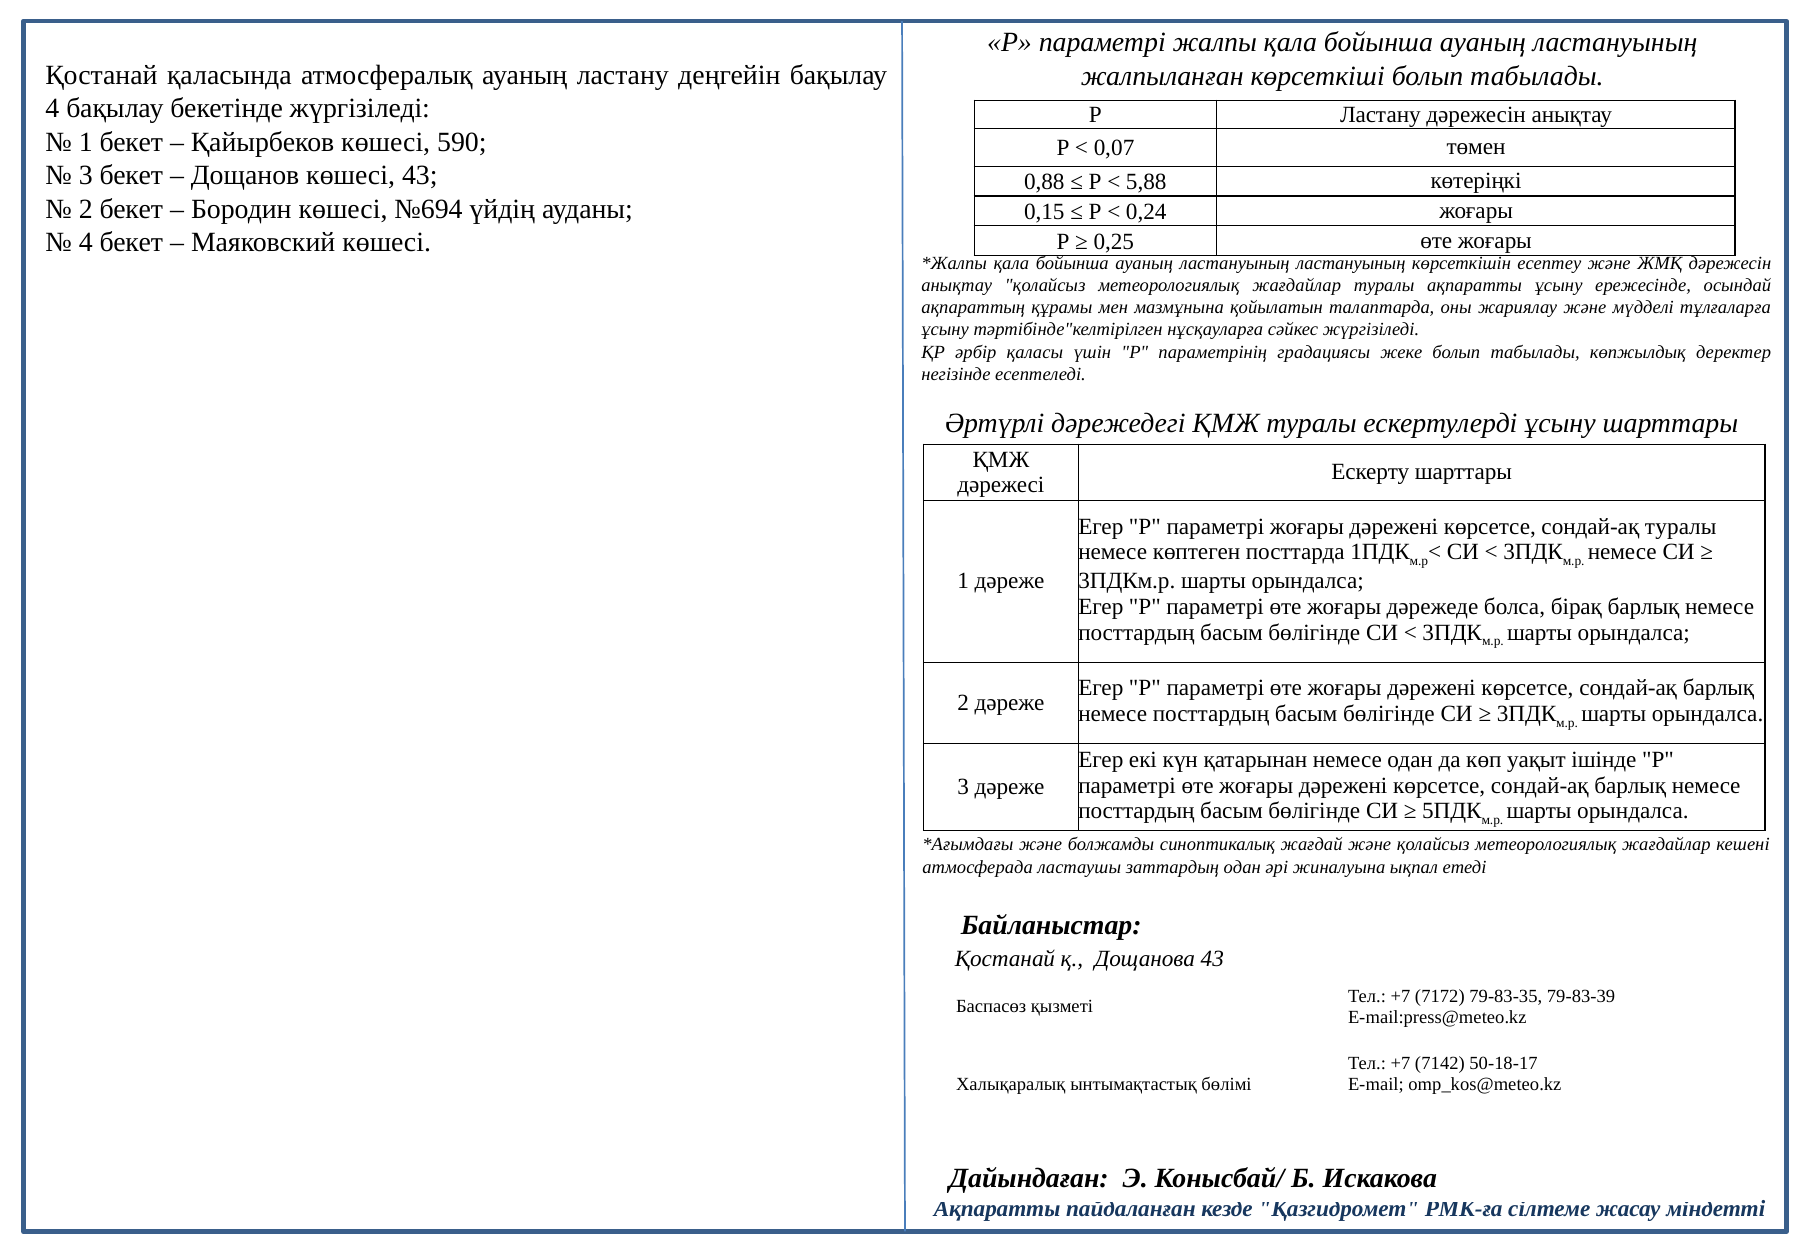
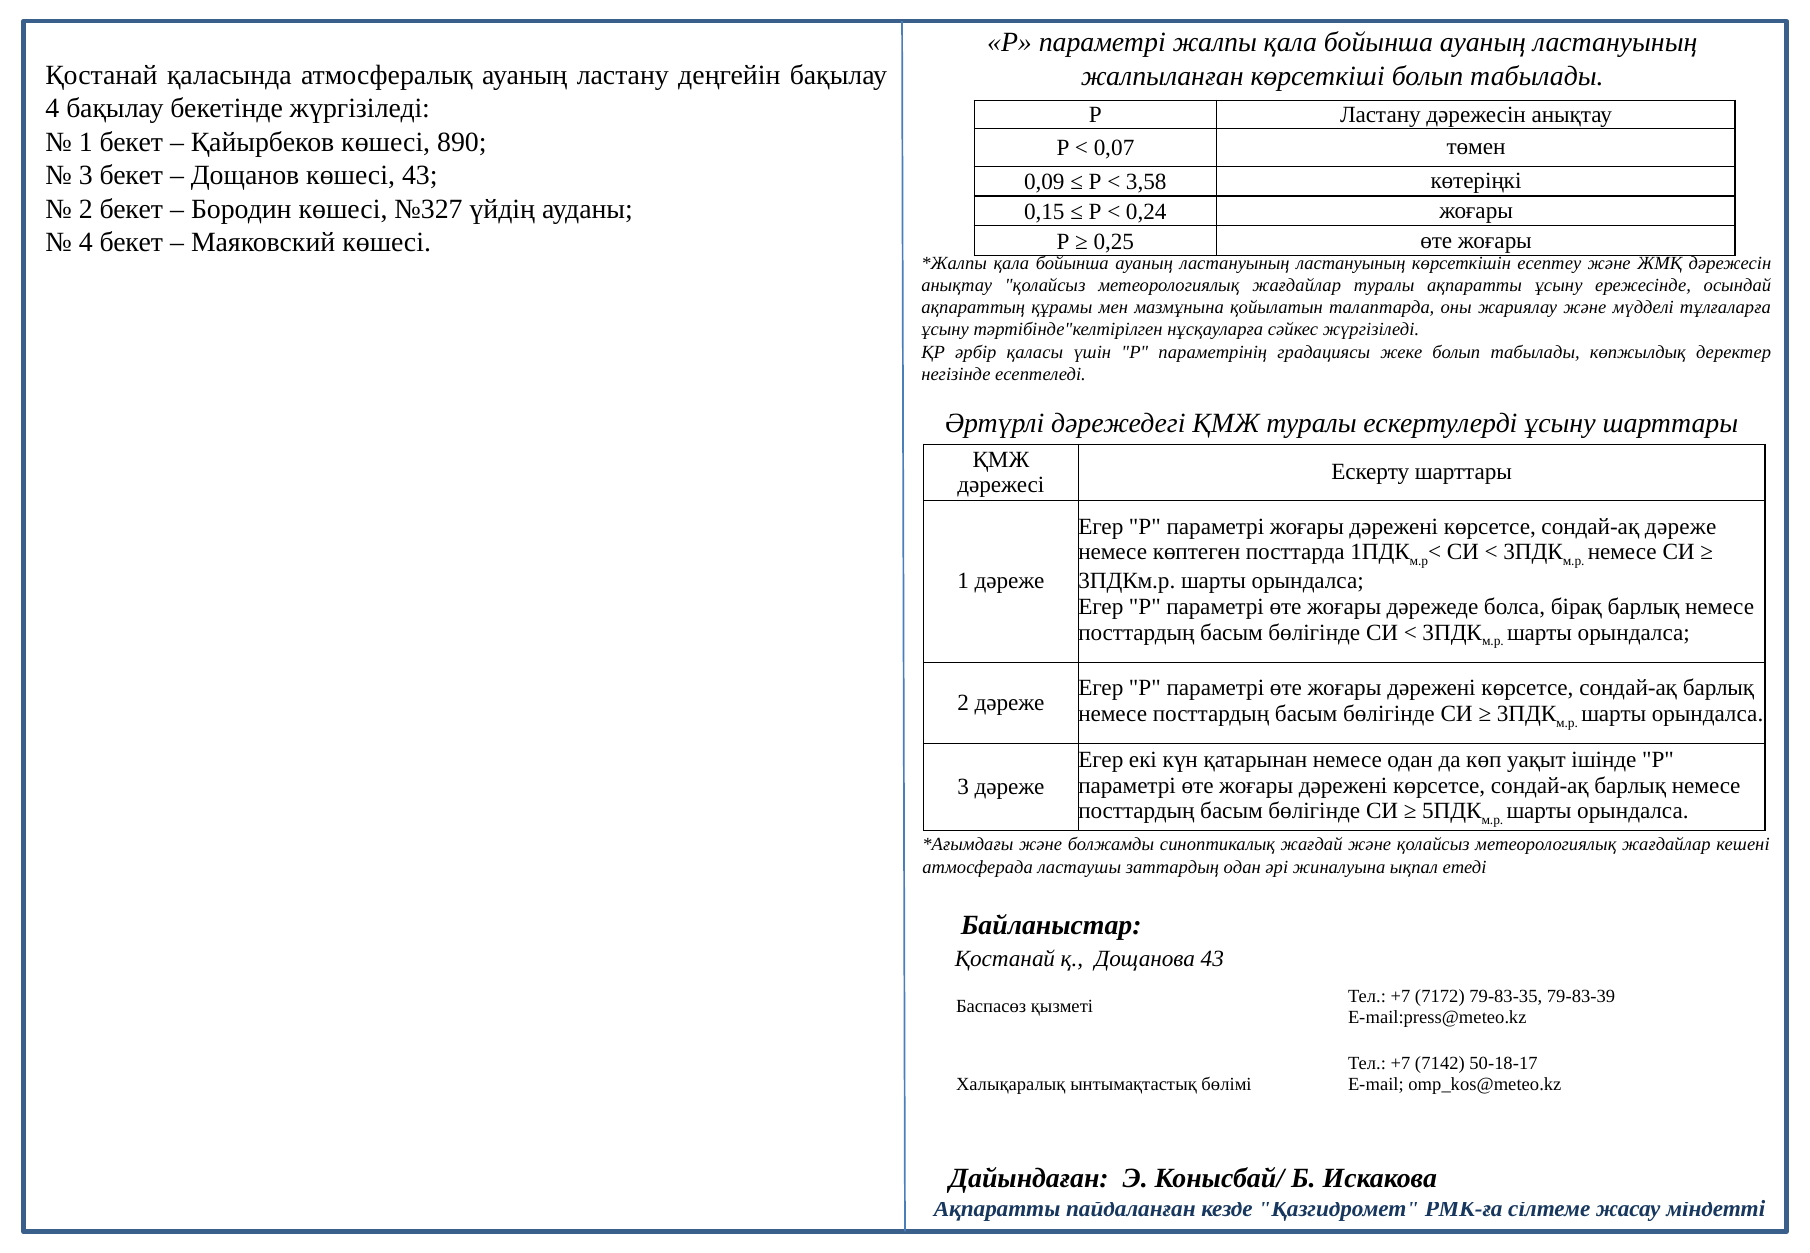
590: 590 -> 890 (462, 142)
0,88: 0,88 -> 0,09 (1044, 182)
5,88: 5,88 -> 3,58 (1146, 182)
№694: №694 -> №327 (429, 209)
сондай-ақ туралы: туралы -> дәреже (1681, 526)
